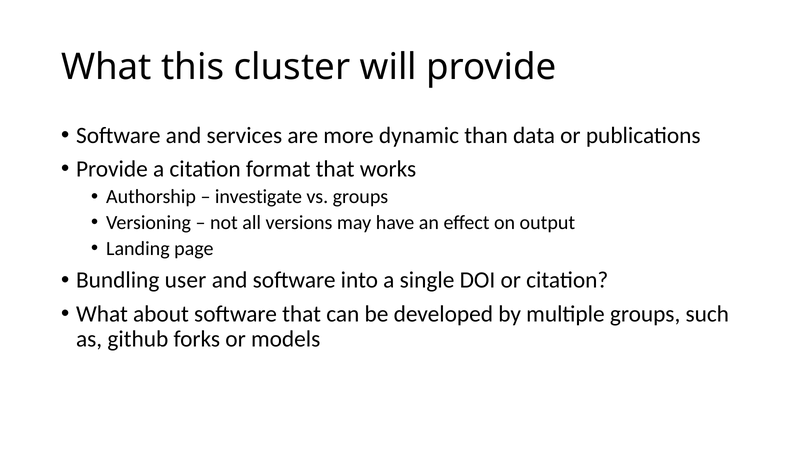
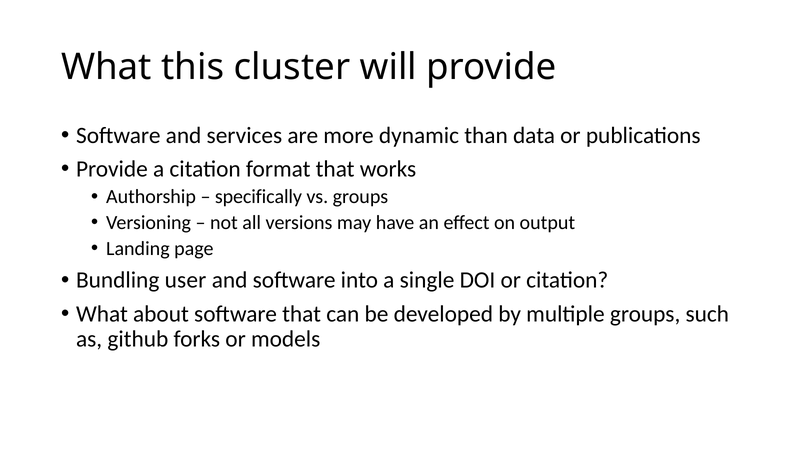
investigate: investigate -> specifically (258, 197)
